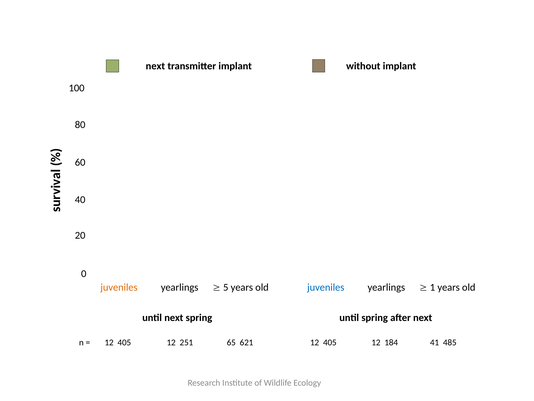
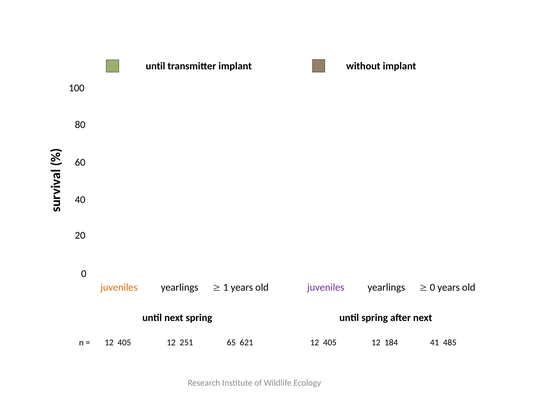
next: next -> until (155, 66)
5: 5 -> 1 (226, 287)
juveniles colour: blue -> purple (326, 287)
1: 1 -> 0 (433, 287)
